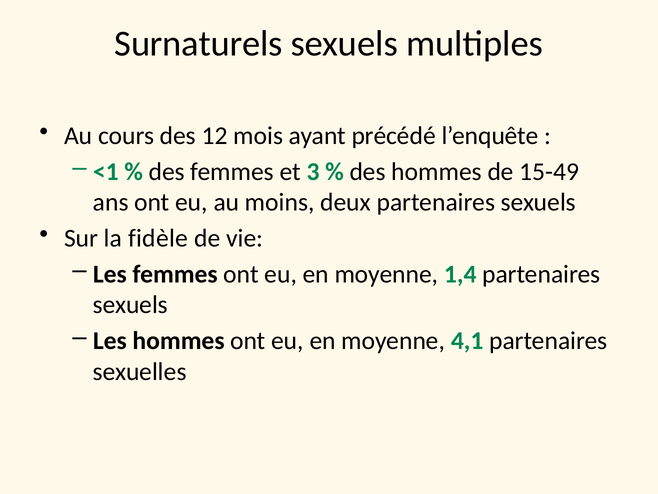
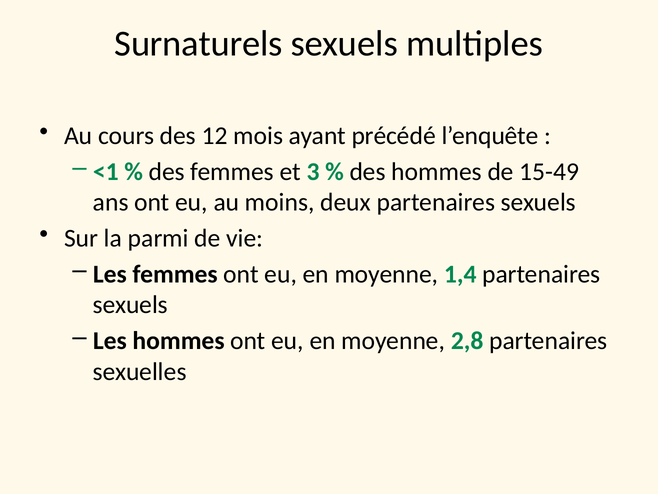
fidèle: fidèle -> parmi (158, 238)
4,1: 4,1 -> 2,8 (467, 340)
